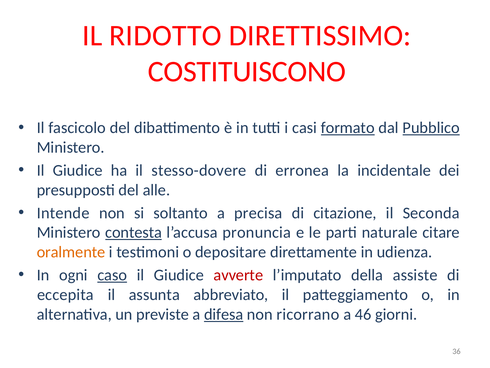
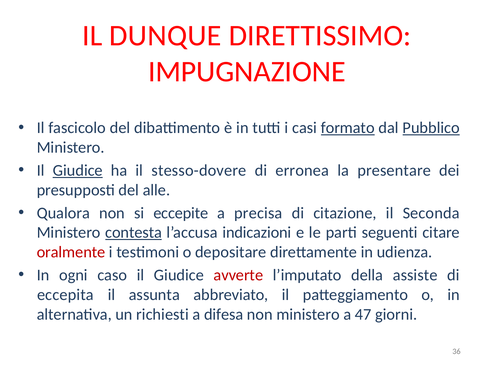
RIDOTTO: RIDOTTO -> DUNQUE (165, 35)
COSTITUISCONO: COSTITUISCONO -> IMPUGNAZIONE (247, 71)
Giudice underline: none -> present (78, 170)
incidentale: incidentale -> presentare (394, 170)
Intende: Intende -> Qualora (63, 213)
soltanto: soltanto -> eccepite (181, 213)
pronuncia: pronuncia -> indicazioni (257, 232)
naturale: naturale -> seguenti (390, 232)
oralmente colour: orange -> red (71, 252)
caso underline: present -> none (112, 275)
previste: previste -> richiesti (163, 314)
difesa underline: present -> none (224, 314)
non ricorrano: ricorrano -> ministero (308, 314)
46: 46 -> 47 (363, 314)
